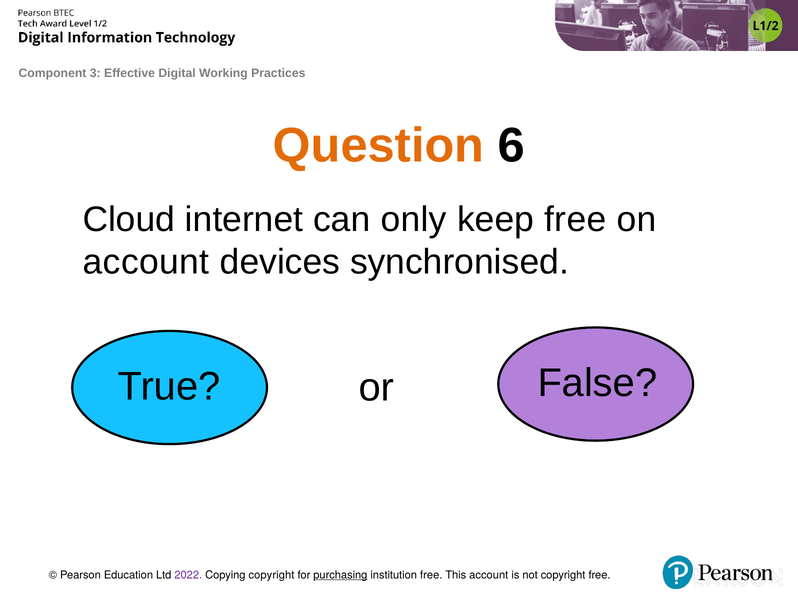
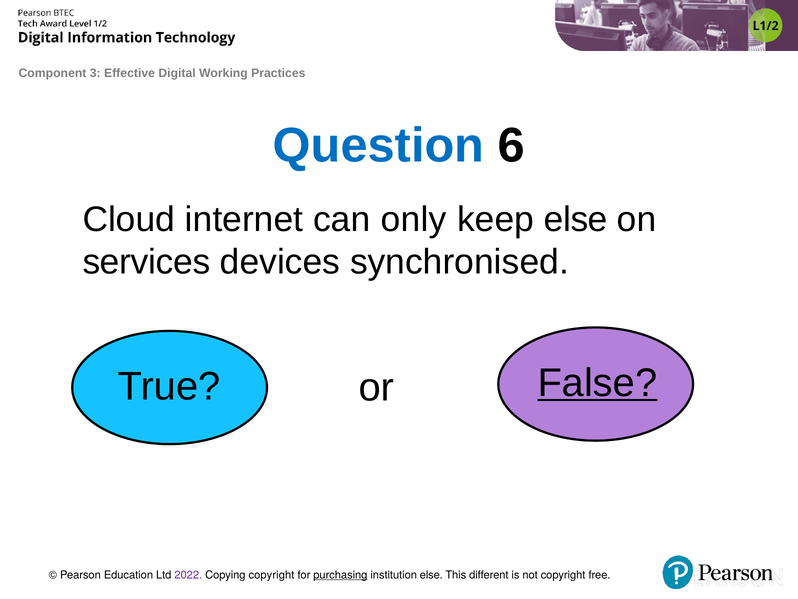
Question colour: orange -> blue (379, 145)
keep free: free -> else (576, 219)
account: account -> services (146, 262)
False underline: none -> present (597, 383)
institution free: free -> else (431, 575)
This account: account -> different (489, 575)
